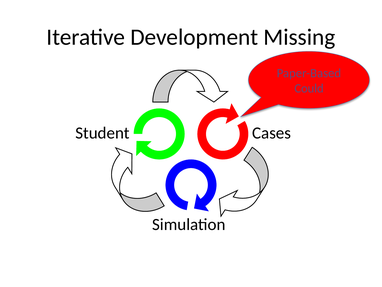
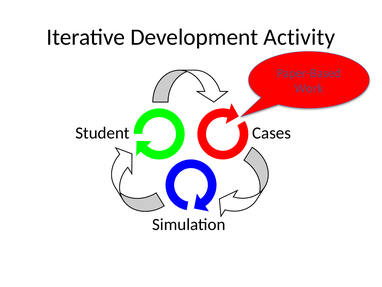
Missing: Missing -> Activity (299, 37)
Could: Could -> Work (309, 88)
